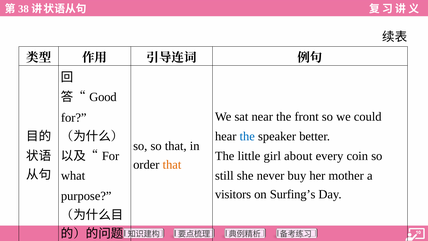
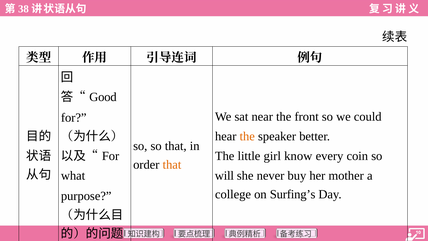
the colour: blue -> orange (247, 136)
about: about -> know (298, 156)
still: still -> will (224, 175)
visitors: visitors -> college (233, 194)
